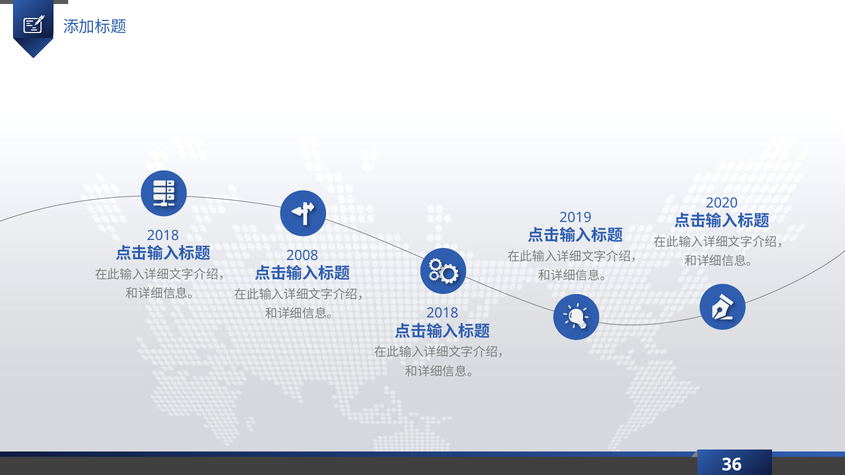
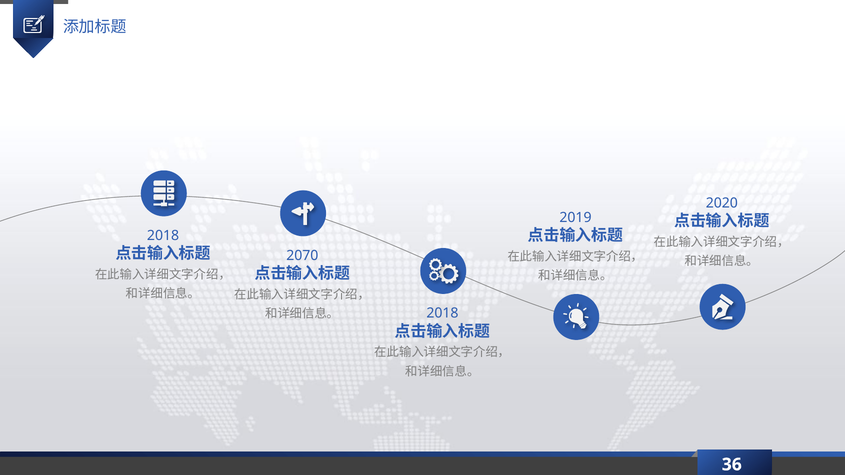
2008: 2008 -> 2070 (302, 256)
